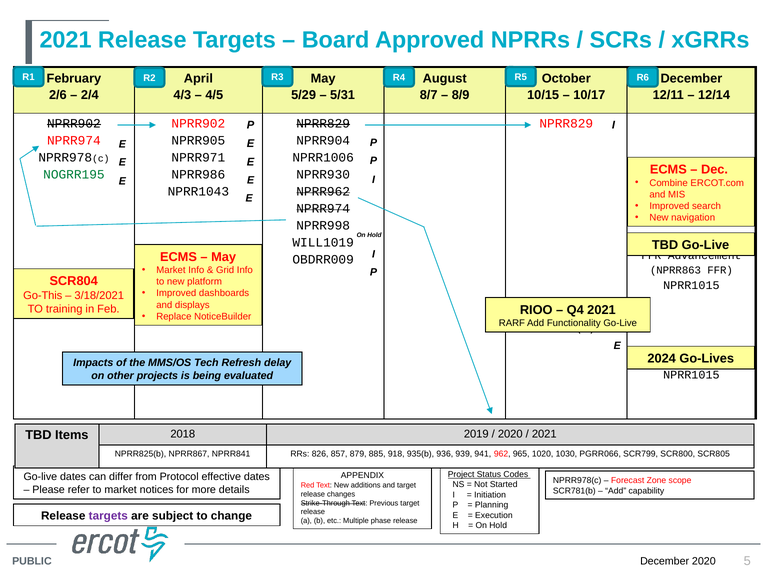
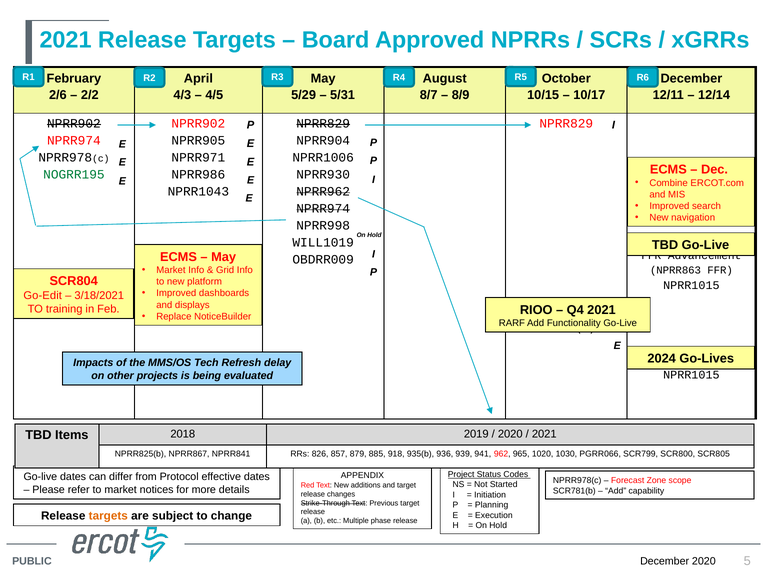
2/4: 2/4 -> 2/2 (90, 95)
Go-This: Go-This -> Go-Edit (43, 295)
targets colour: purple -> orange (108, 516)
